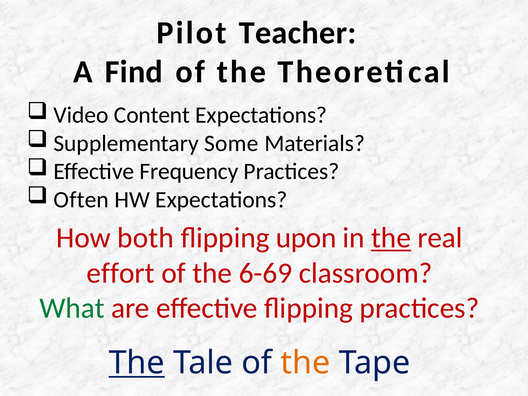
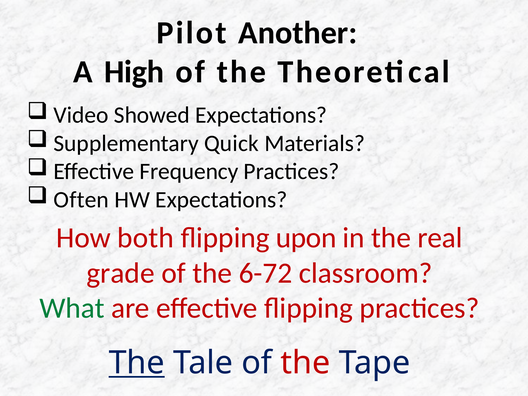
Teacher: Teacher -> Another (298, 33)
Find: Find -> High (134, 72)
Content: Content -> Showed (152, 115)
Some: Some -> Quick (231, 143)
the underline: present -> none (391, 238)
effort: effort -> grade (121, 273)
6-69: 6-69 -> 6-72 (265, 273)
the colour: orange -> red (305, 363)
